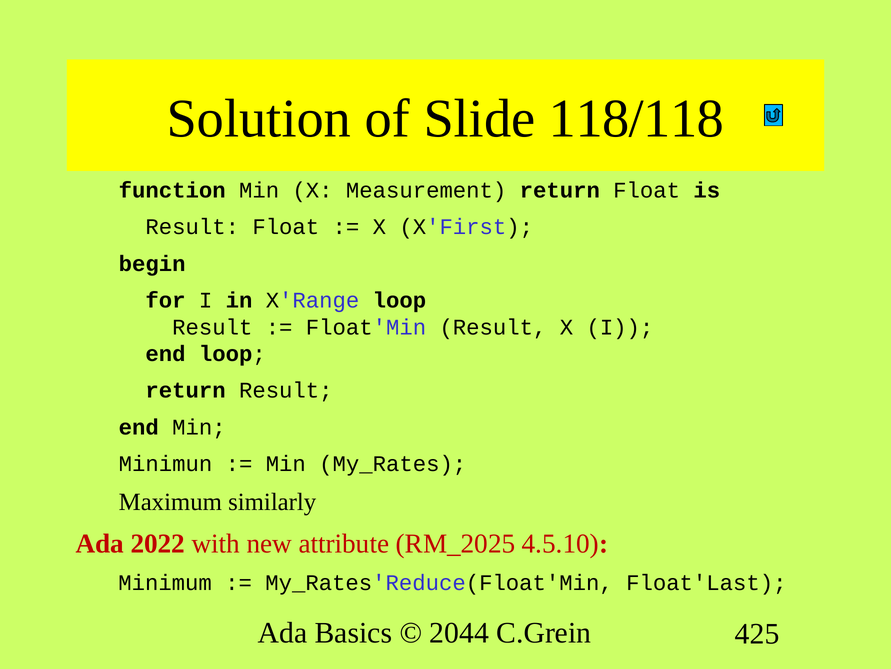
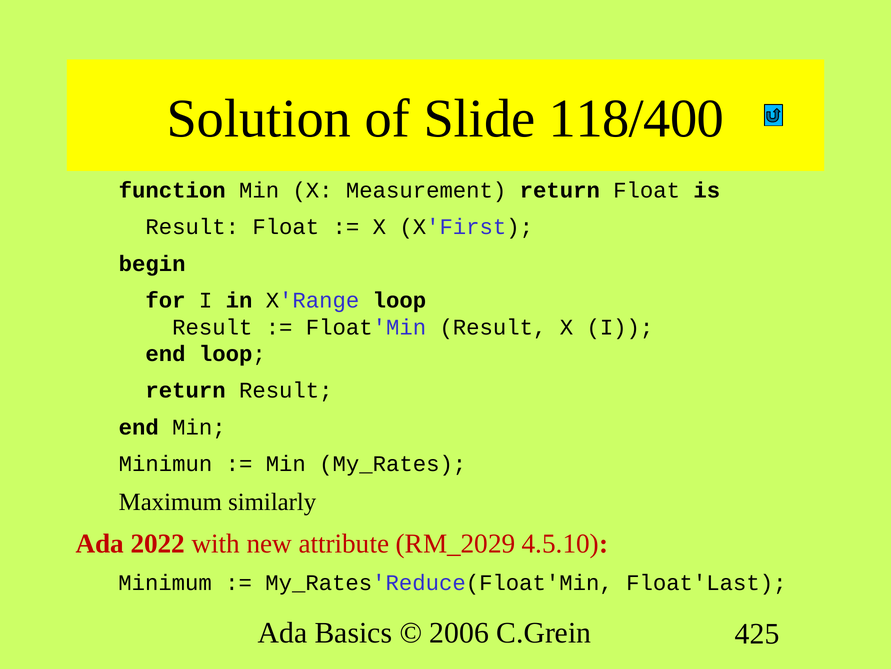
118/118: 118/118 -> 118/400 (636, 119)
RM_2025: RM_2025 -> RM_2029 (456, 543)
2044: 2044 -> 2006 (459, 632)
